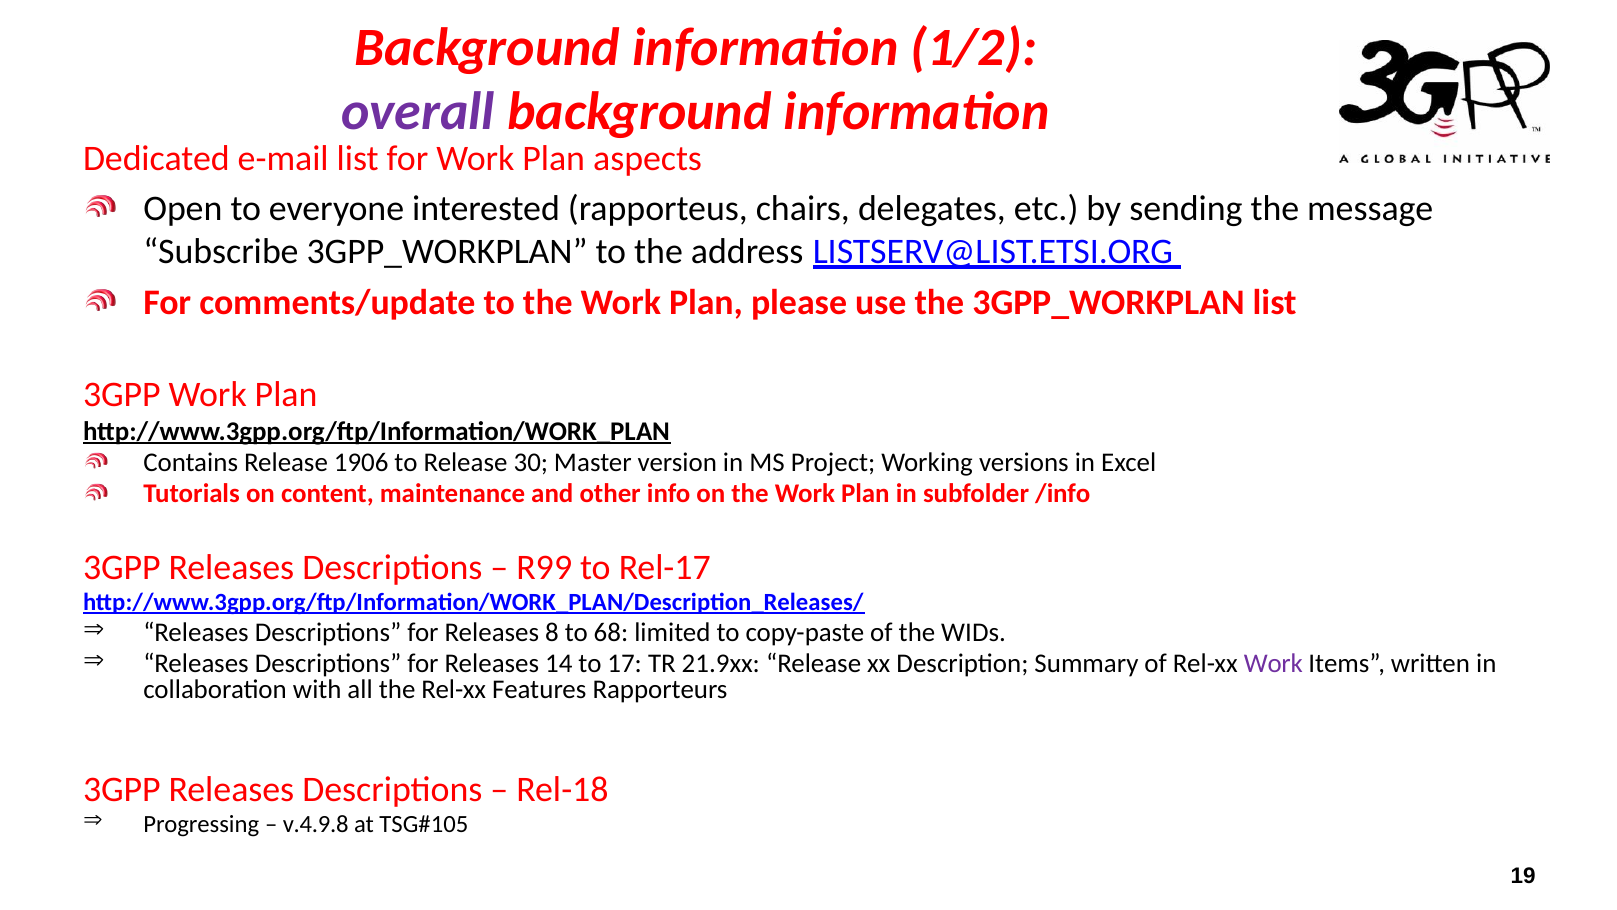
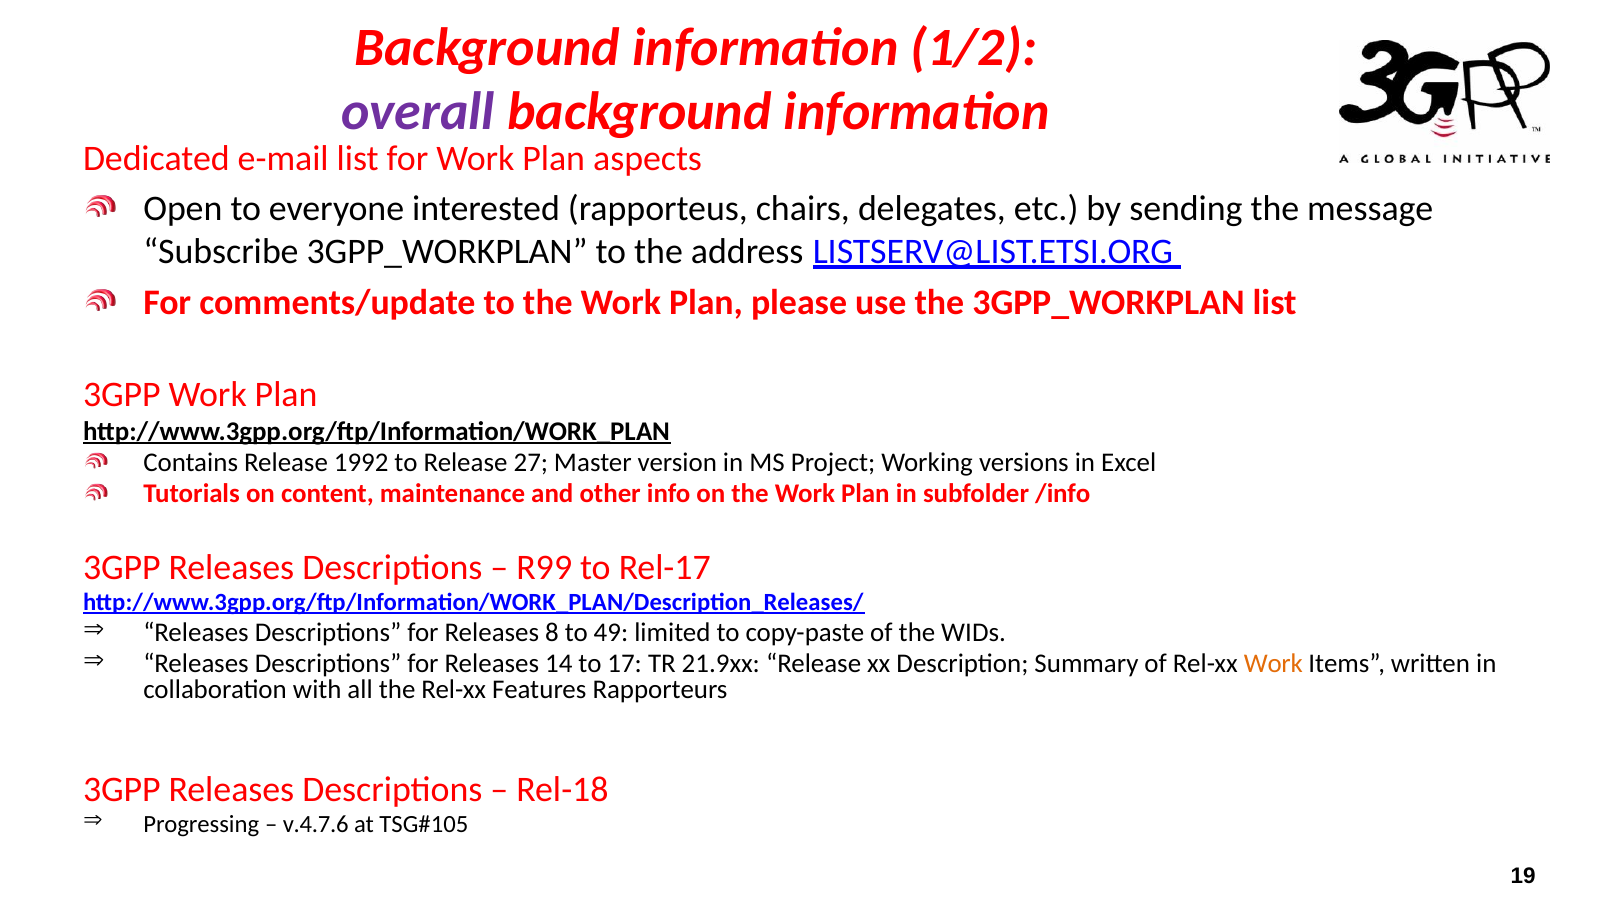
1906: 1906 -> 1992 (361, 462)
30: 30 -> 27 (531, 462)
68: 68 -> 49 (611, 632)
Work colour: purple -> orange (1273, 664)
v.4.9.8: v.4.9.8 -> v.4.7.6 (316, 824)
